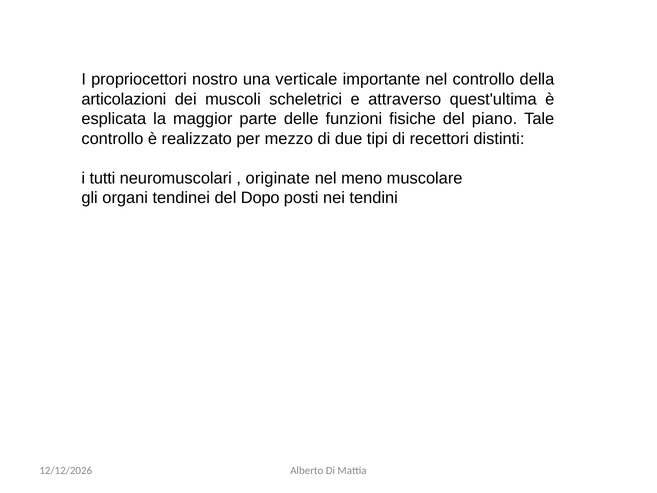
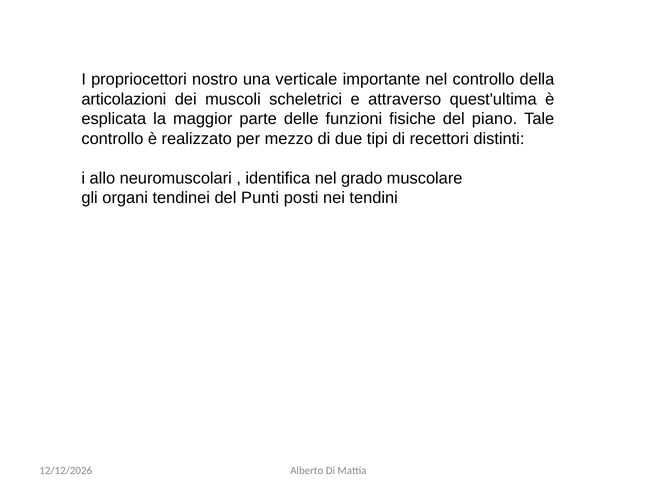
tutti: tutti -> allo (102, 178)
originate: originate -> identifica (278, 178)
meno: meno -> grado (362, 178)
Dopo: Dopo -> Punti (260, 198)
